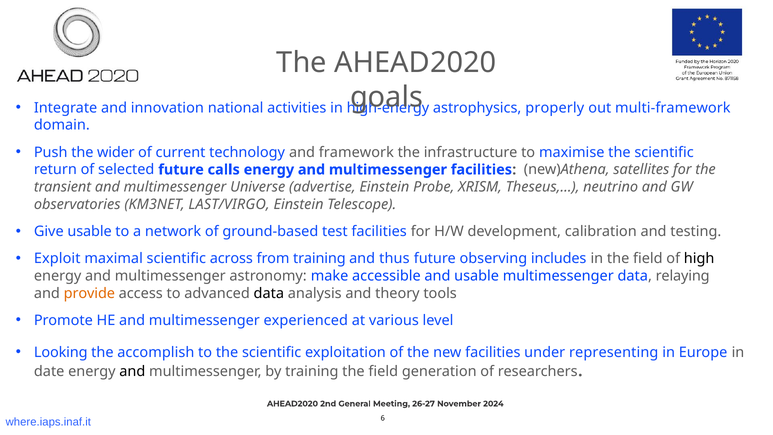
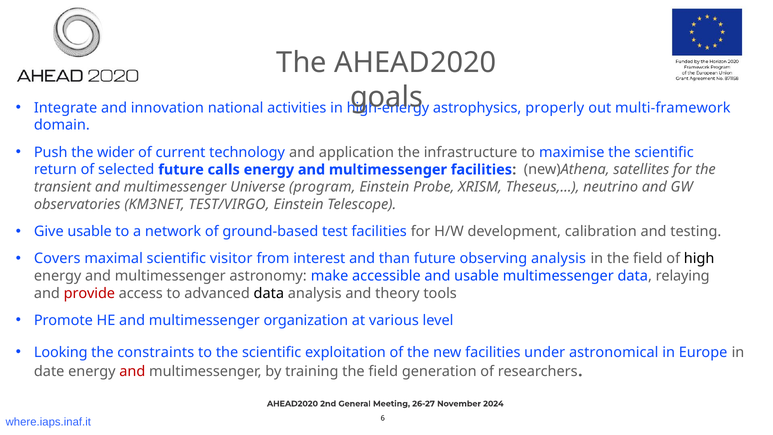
framework: framework -> application (356, 152)
advertise: advertise -> program (322, 187)
LAST/VIRGO: LAST/VIRGO -> TEST/VIRGO (229, 204)
Exploit: Exploit -> Covers (57, 258)
across: across -> visitor (231, 258)
from training: training -> interest (319, 258)
thus: thus -> than (394, 258)
observing includes: includes -> analysis (559, 258)
provide colour: orange -> red (89, 293)
experienced: experienced -> organization (306, 320)
accomplish: accomplish -> constraints (156, 352)
representing: representing -> astronomical (614, 352)
and colour: black -> red (132, 371)
